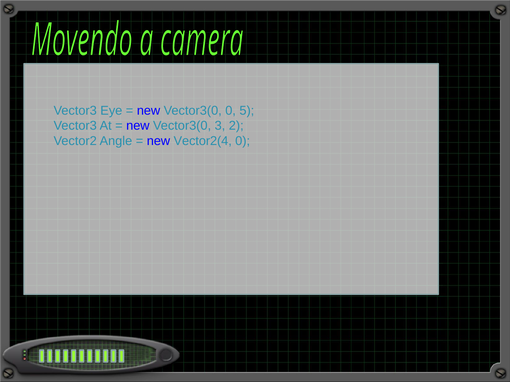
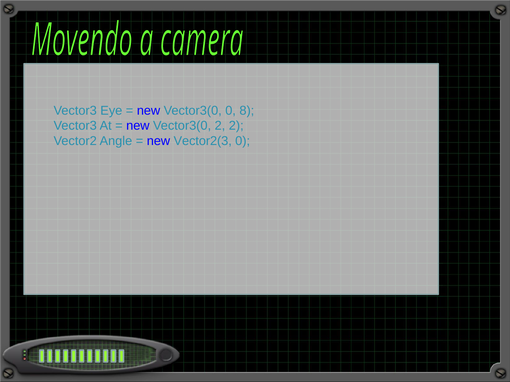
5: 5 -> 8 (247, 111)
Vector3(0 3: 3 -> 2 (220, 126)
Vector2(4: Vector2(4 -> Vector2(3 (203, 141)
